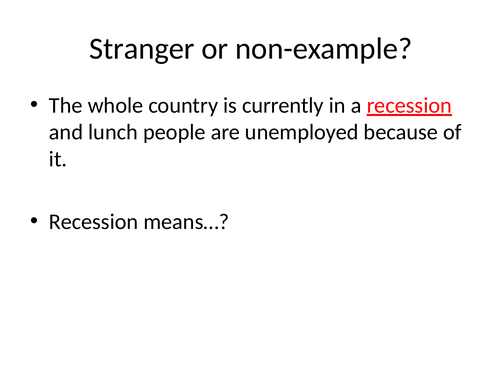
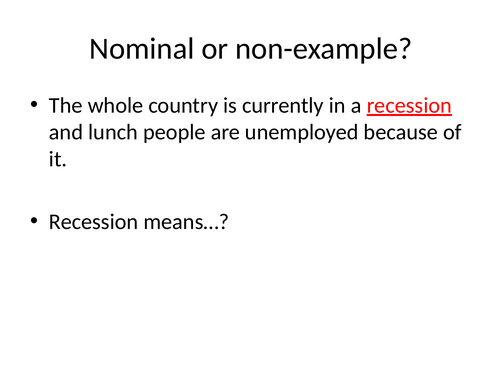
Stranger: Stranger -> Nominal (142, 49)
